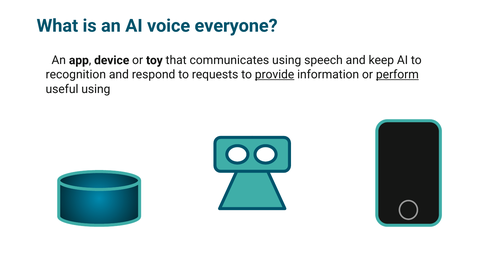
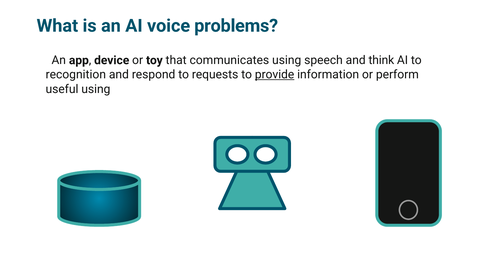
everyone: everyone -> problems (236, 26)
keep: keep -> think (381, 60)
perform underline: present -> none (397, 75)
